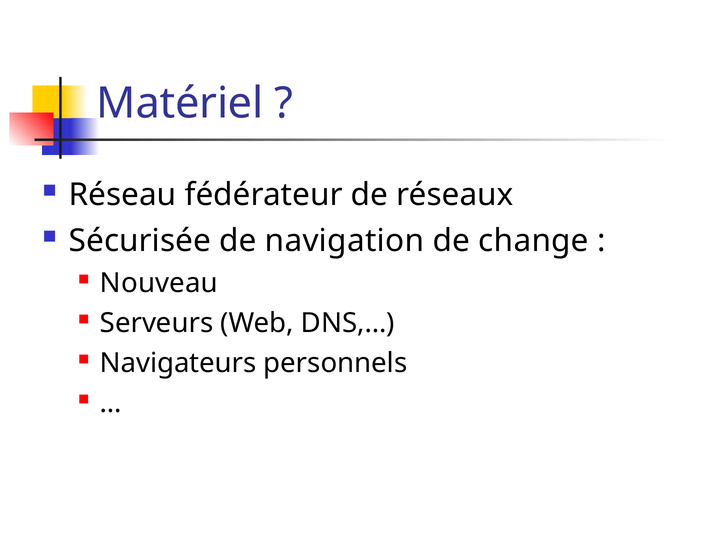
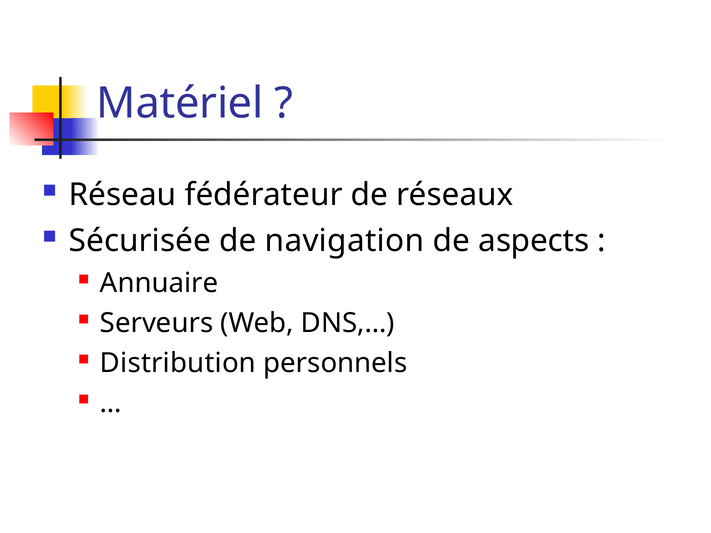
change: change -> aspects (534, 241)
Nouveau: Nouveau -> Annuaire (159, 283)
Navigateurs: Navigateurs -> Distribution (178, 363)
